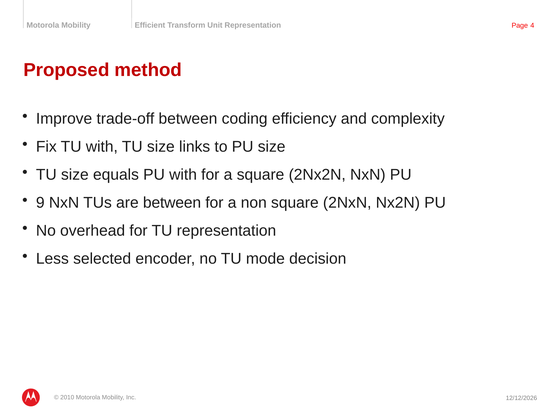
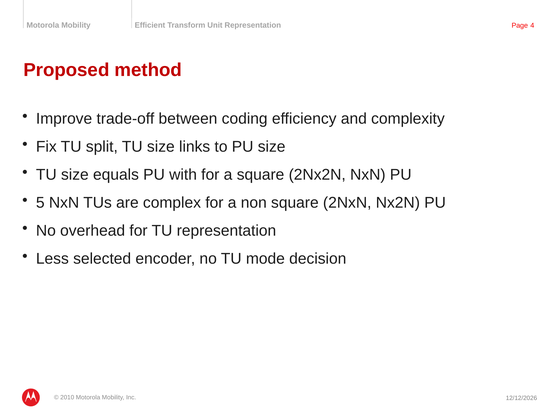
TU with: with -> split (102, 147)
9: 9 -> 5 (40, 203)
are between: between -> complex (172, 203)
